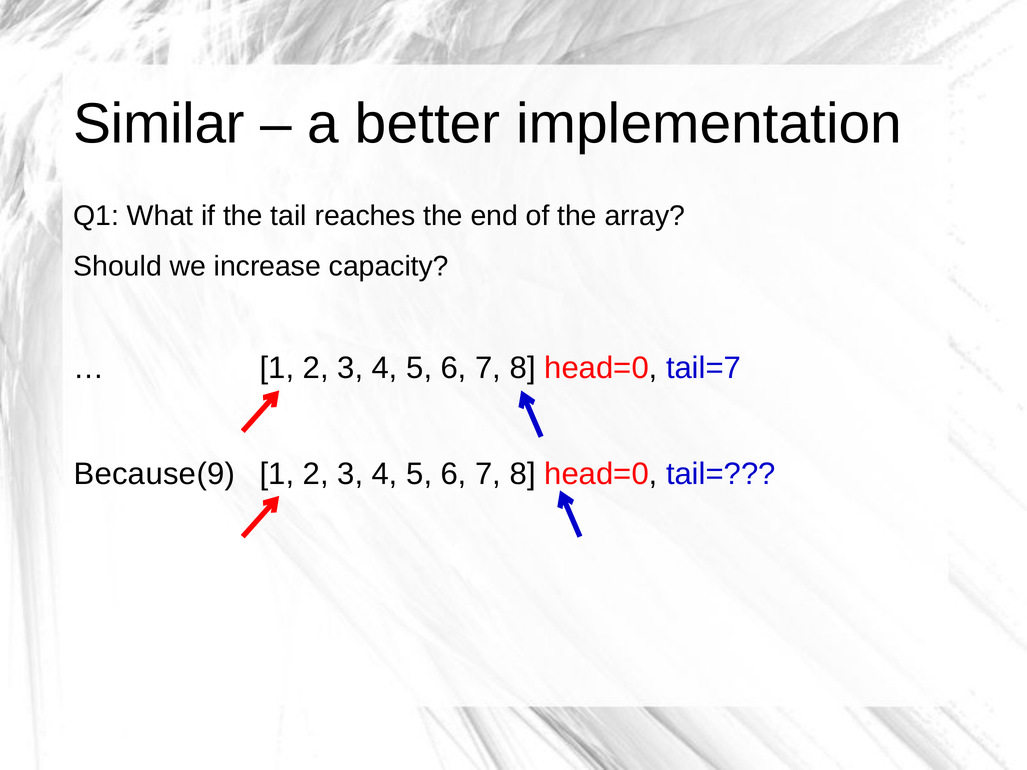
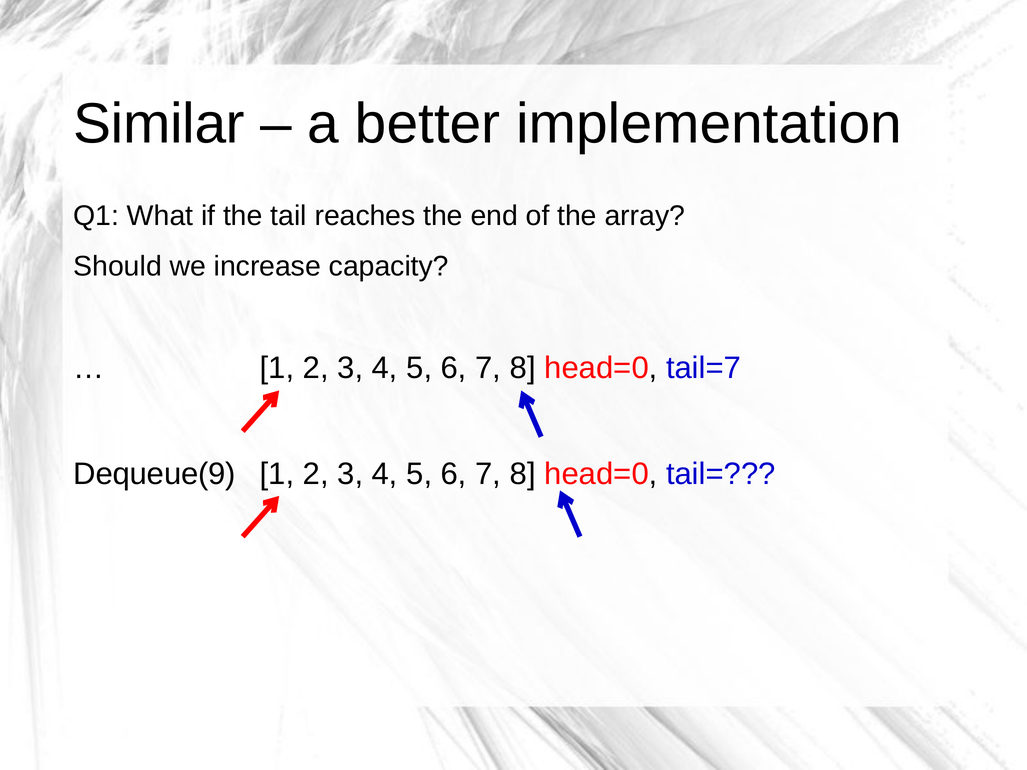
Because(9: Because(9 -> Dequeue(9 (155, 474)
